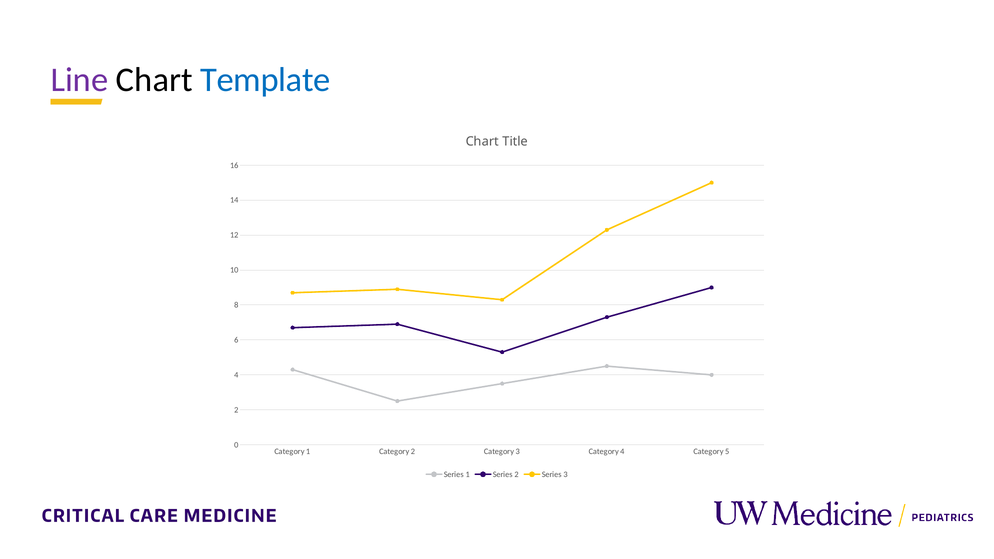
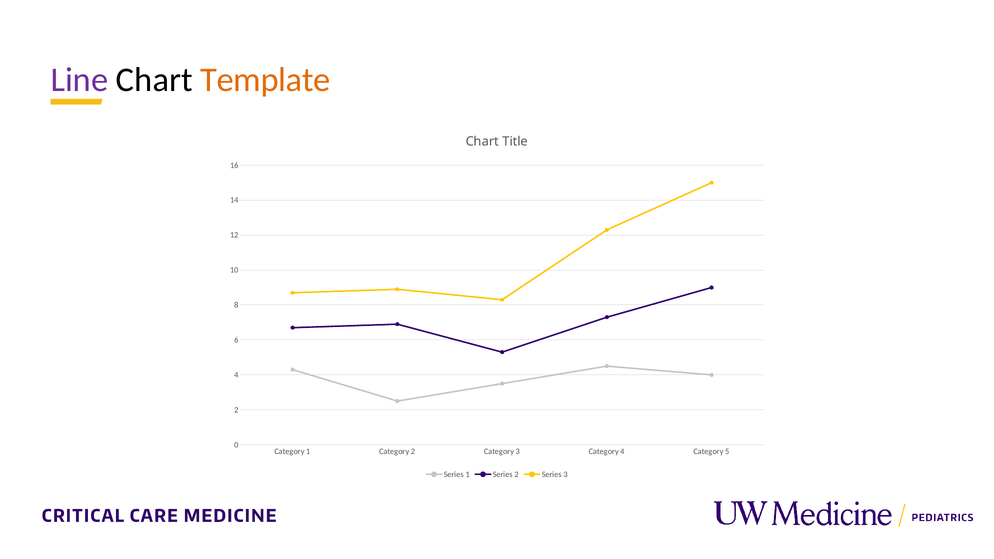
Template colour: blue -> orange (265, 80)
